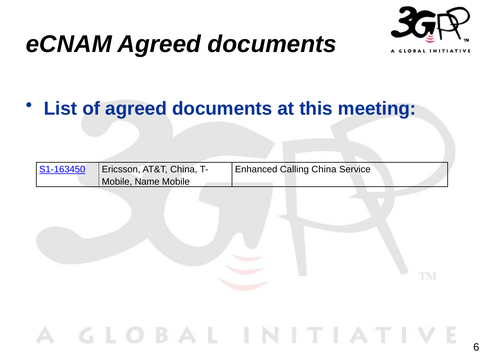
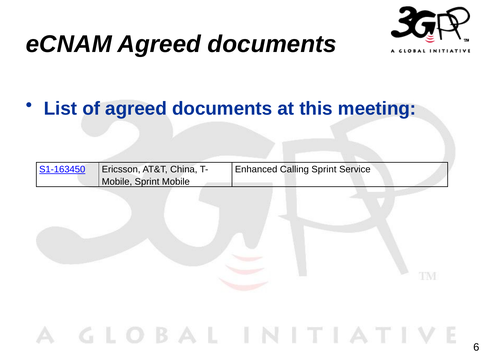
Calling China: China -> Sprint (324, 169)
Mobile Name: Name -> Sprint (147, 182)
